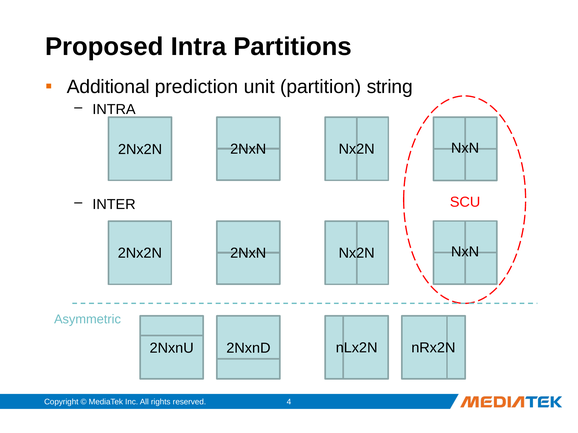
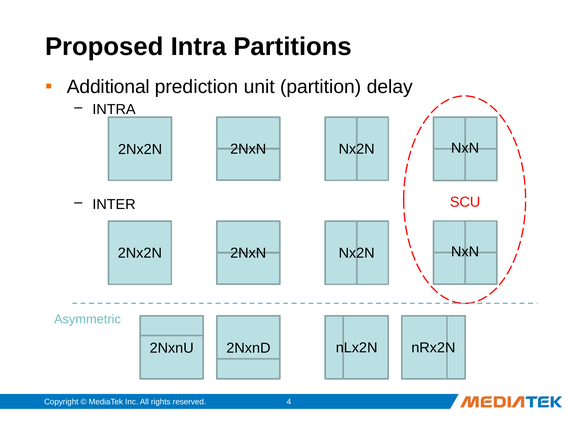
string: string -> delay (390, 87)
